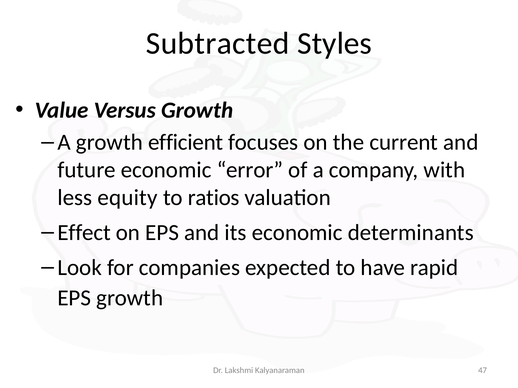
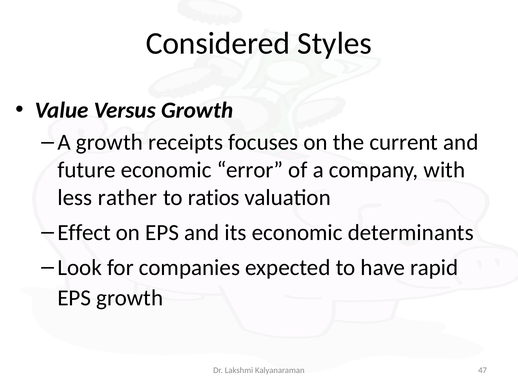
Subtracted: Subtracted -> Considered (218, 44)
efficient: efficient -> receipts (186, 143)
equity: equity -> rather (127, 198)
